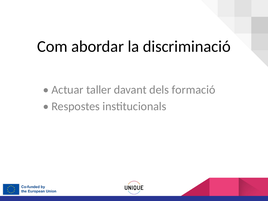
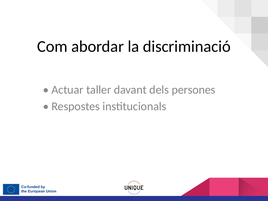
formació: formació -> persones (194, 90)
